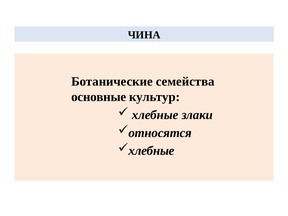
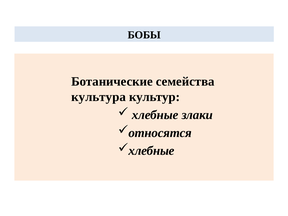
ЧИНА: ЧИНА -> БОБЫ (144, 35)
основные: основные -> культура (99, 97)
